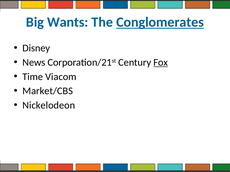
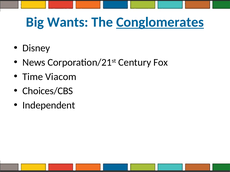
Fox underline: present -> none (161, 63)
Market/CBS: Market/CBS -> Choices/CBS (48, 91)
Nickelodeon: Nickelodeon -> Independent (49, 106)
